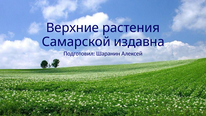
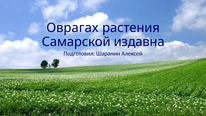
Верхние: Верхние -> Оврагах (72, 28)
